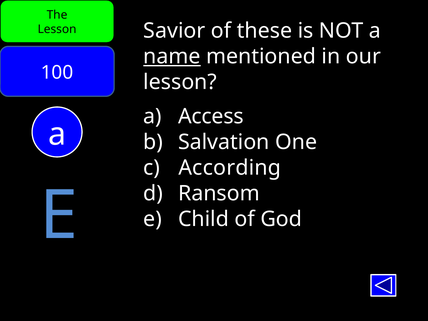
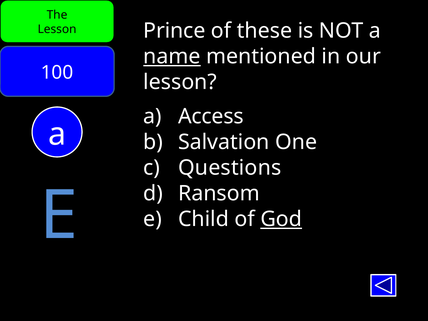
Savior: Savior -> Prince (174, 31)
According: According -> Questions (230, 168)
God underline: none -> present (281, 219)
